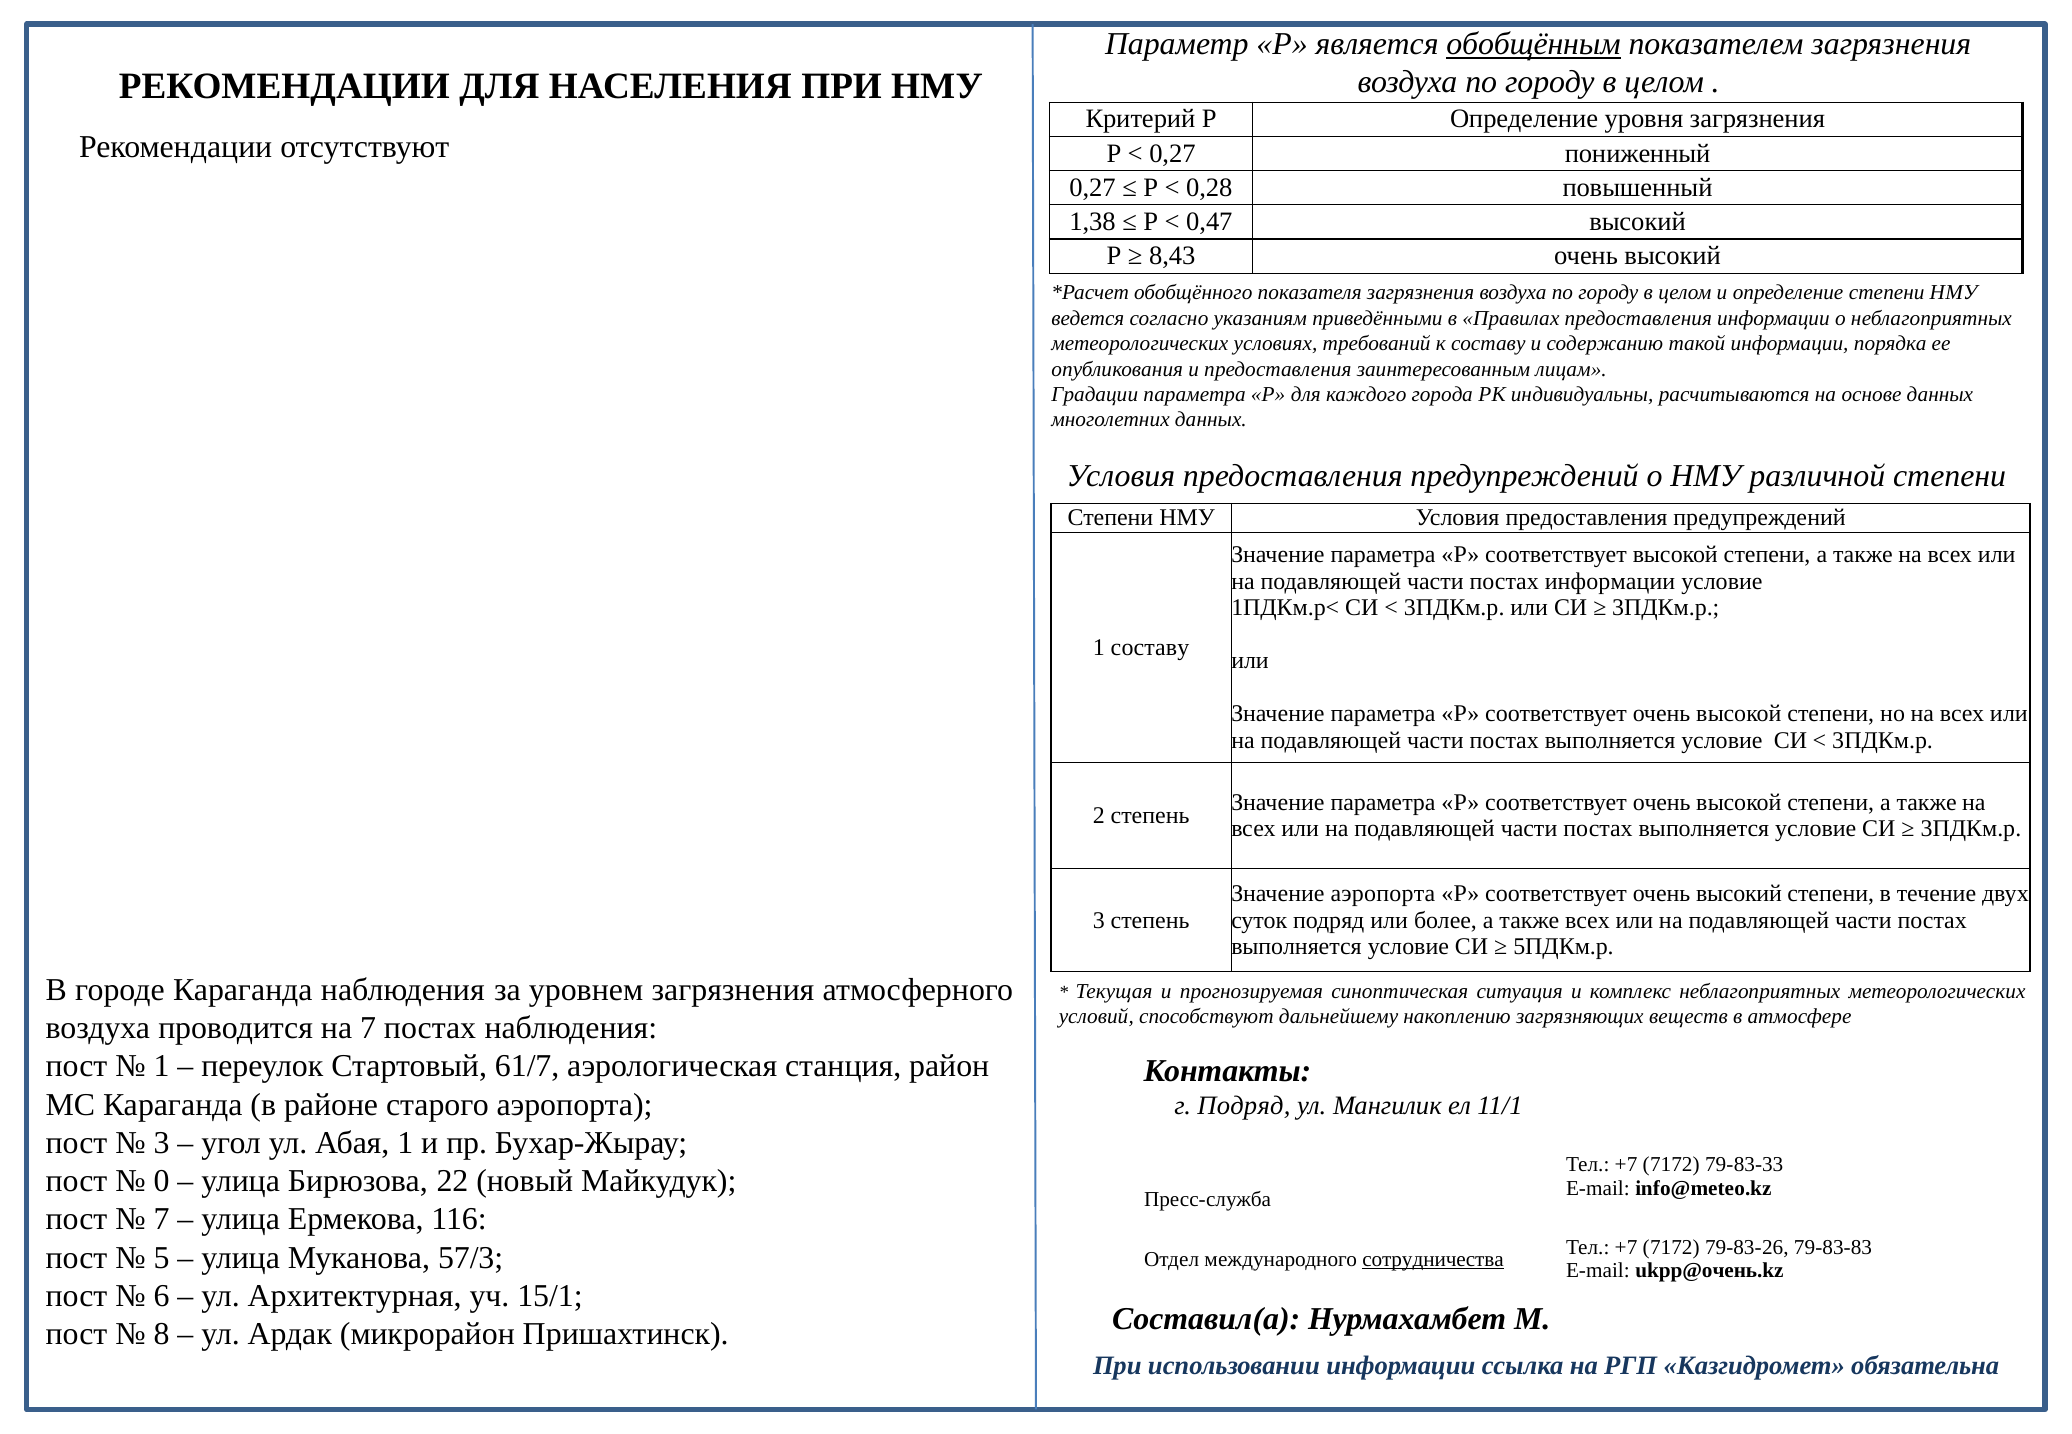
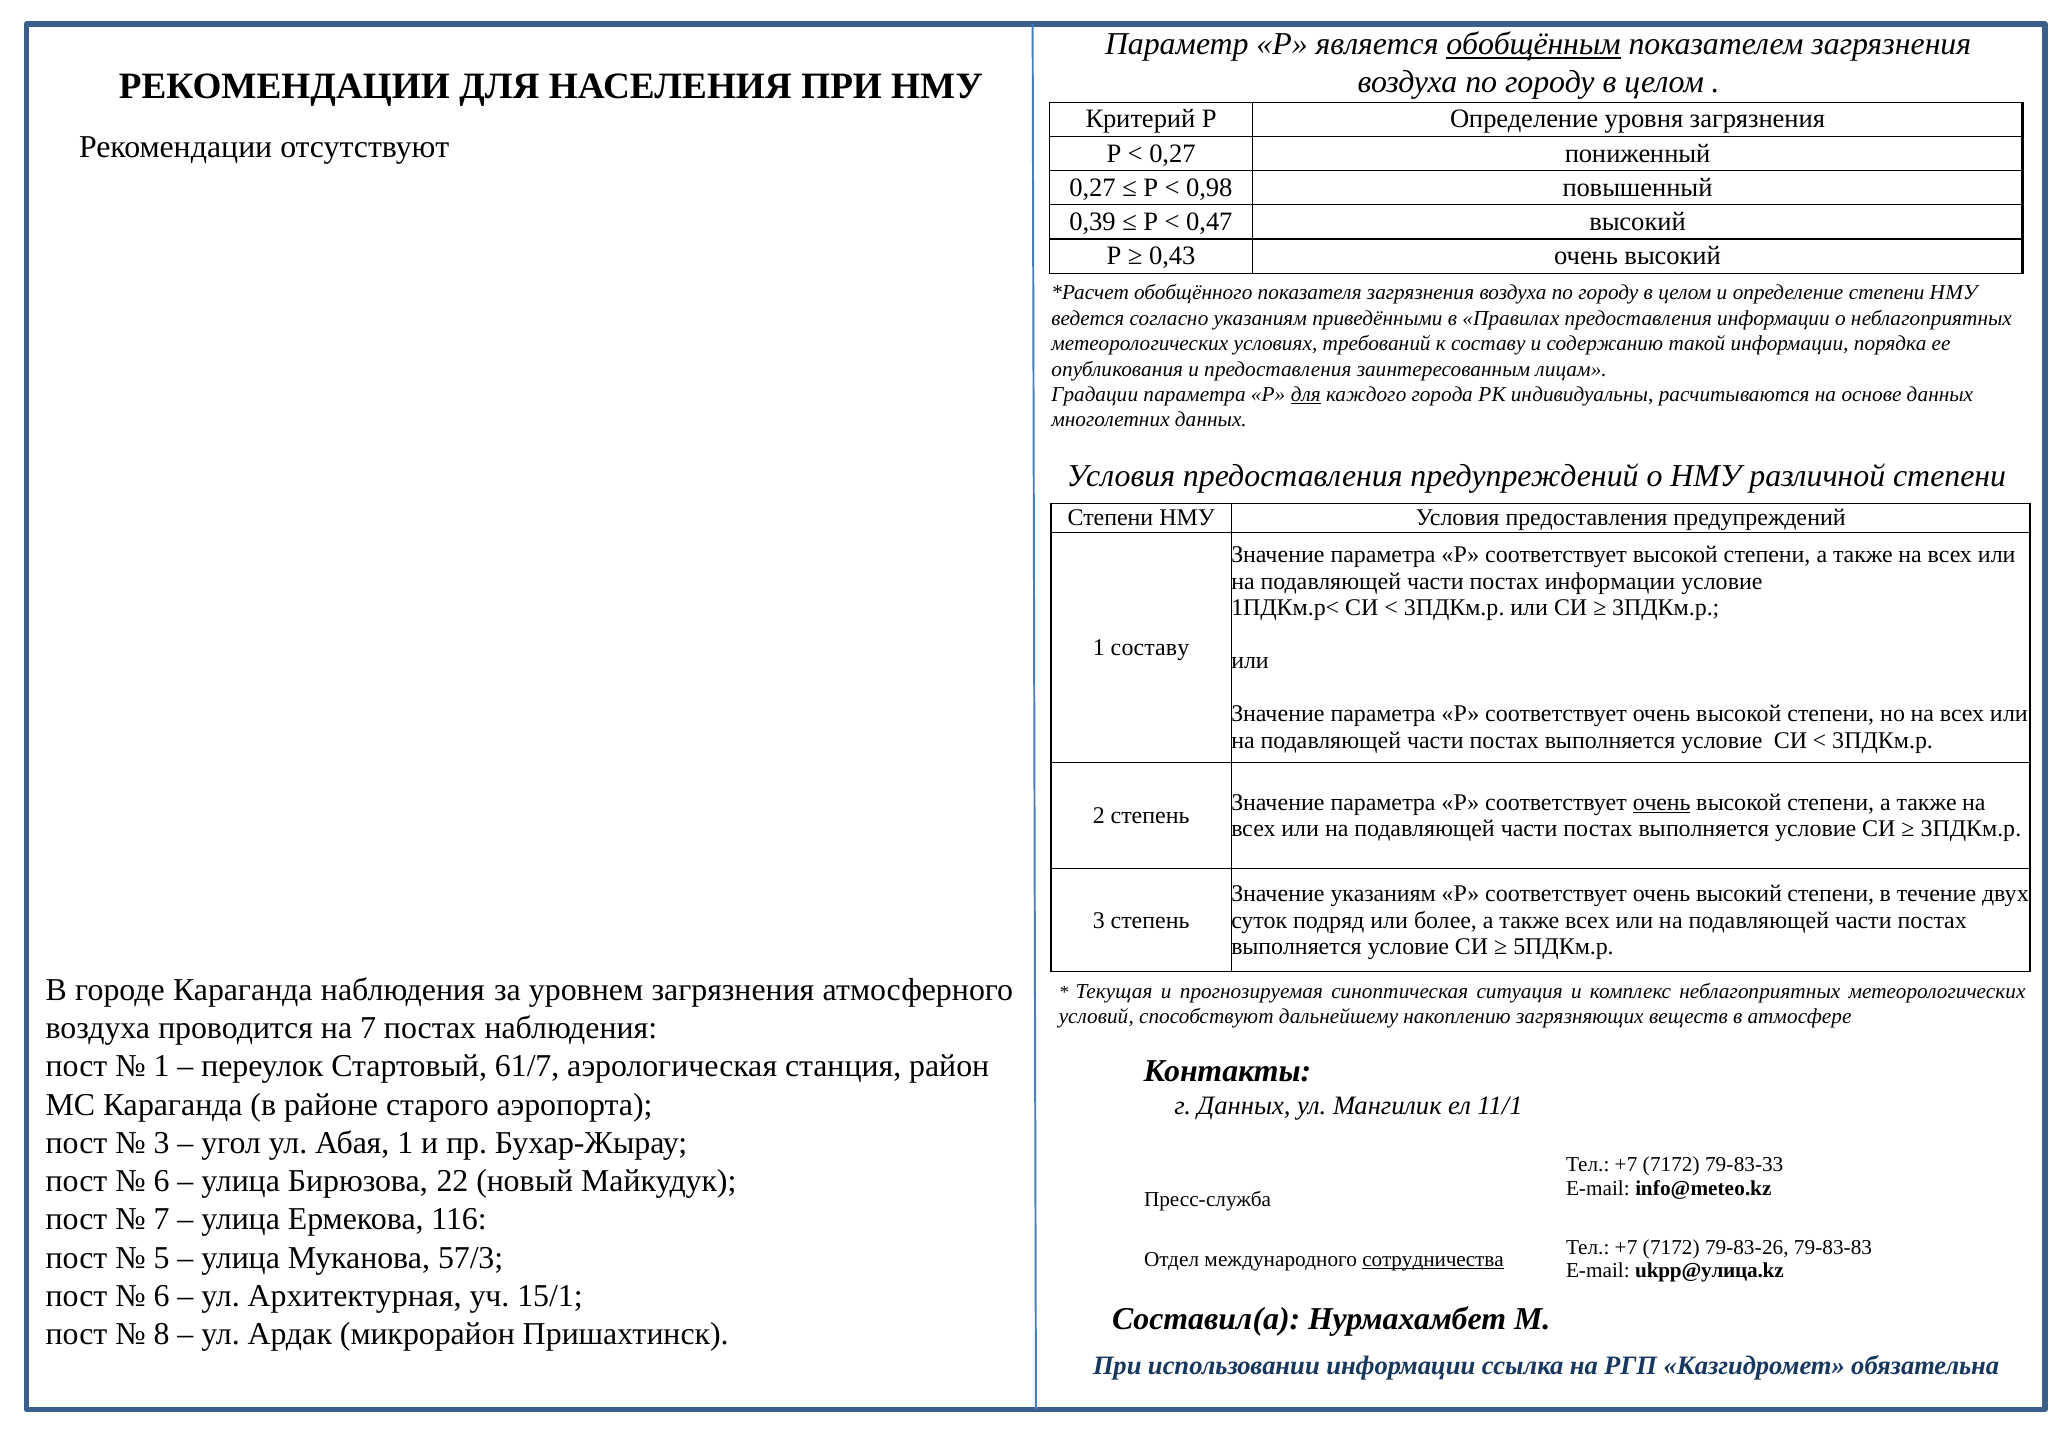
0,28: 0,28 -> 0,98 (1209, 188)
1,38: 1,38 -> 0,39 (1093, 222)
8,43: 8,43 -> 0,43 (1172, 256)
для underline: none -> present (1306, 395)
очень underline: none -> present (1662, 803)
Значение аэропорта: аэропорта -> указаниям (1383, 894)
г Подряд: Подряд -> Данных (1244, 1106)
0: 0 -> 6 (162, 1181)
ukpp@очень.kz: ukpp@очень.kz -> ukpp@улица.kz (1709, 1271)
